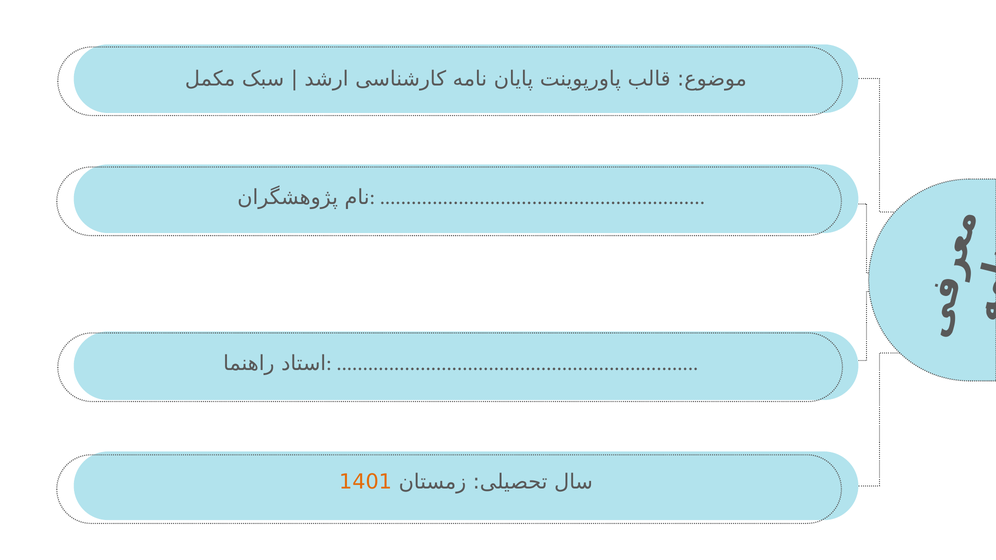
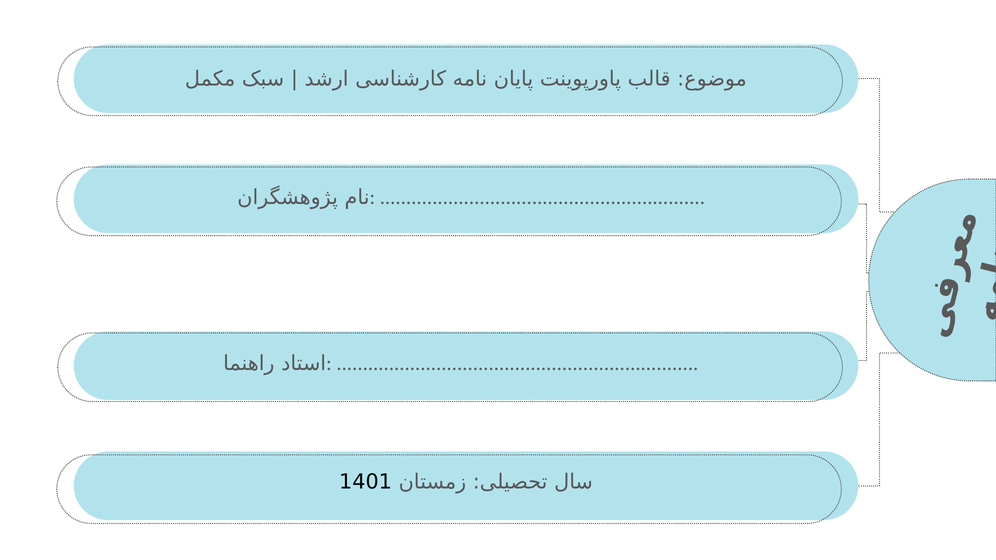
1401 colour: orange -> black (366, 482)
